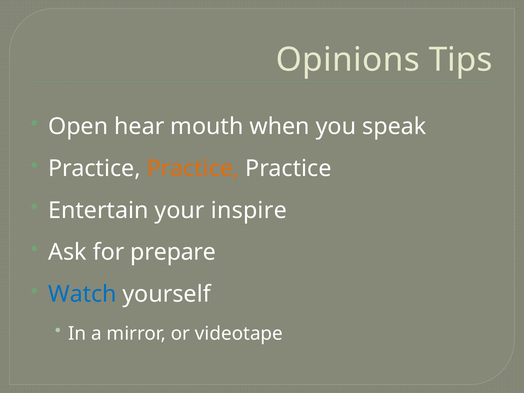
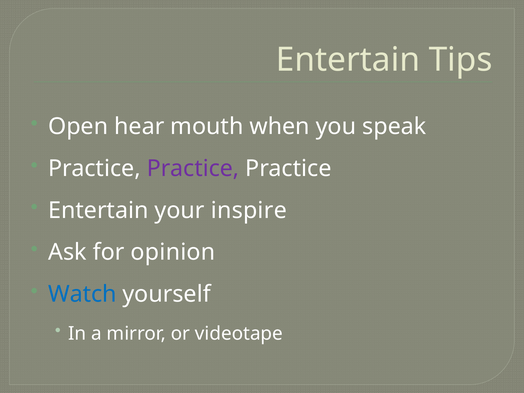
Opinions: Opinions -> Entertain (348, 60)
Practice colour: orange -> purple (193, 168)
prepare: prepare -> opinion (173, 252)
